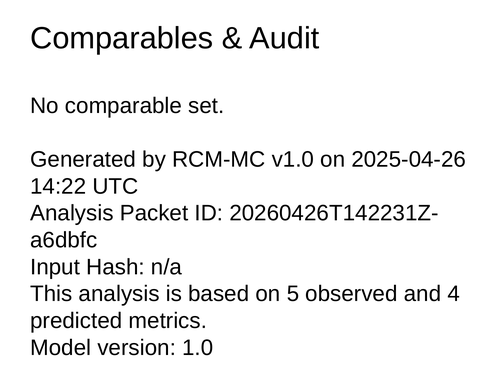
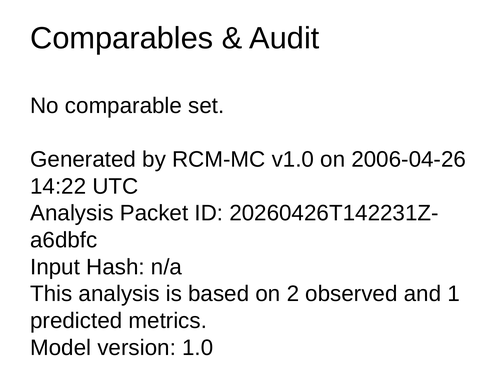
2025-04-26: 2025-04-26 -> 2006-04-26 (409, 159)
5: 5 -> 2 (293, 294)
4: 4 -> 1 (454, 294)
